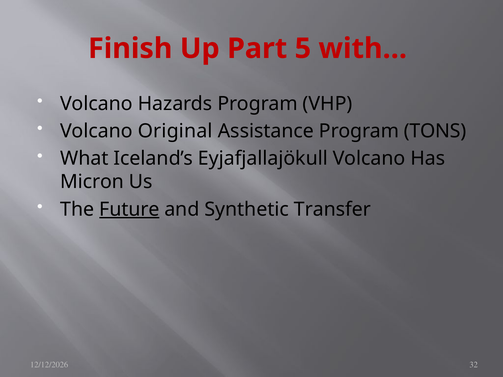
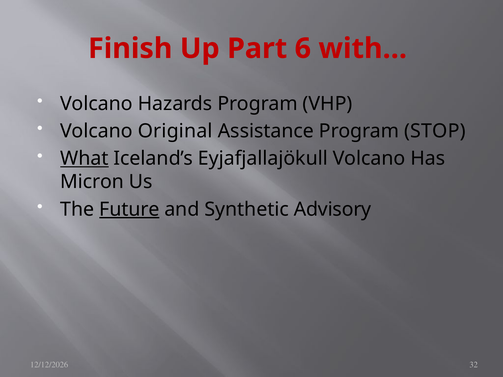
5: 5 -> 6 (303, 49)
TONS: TONS -> STOP (435, 131)
What underline: none -> present (84, 158)
Transfer: Transfer -> Advisory (333, 209)
